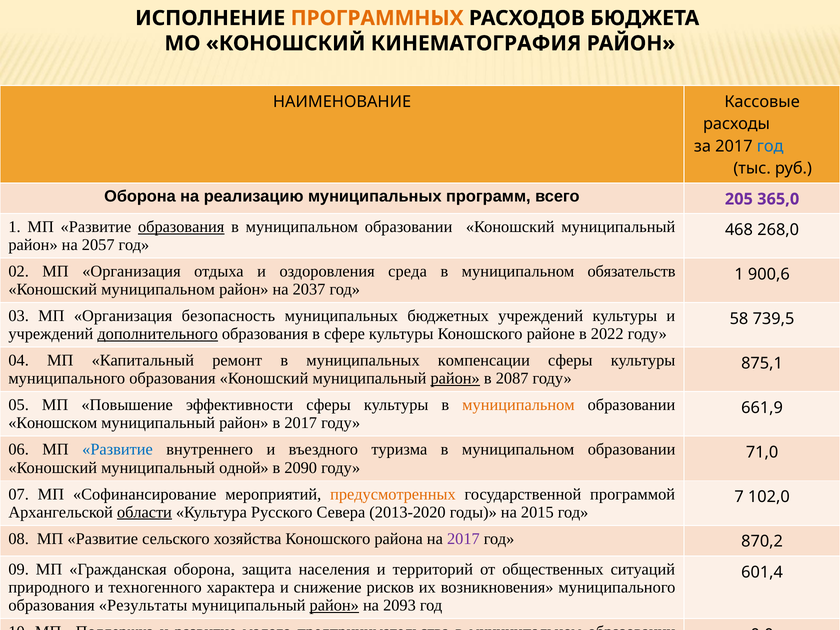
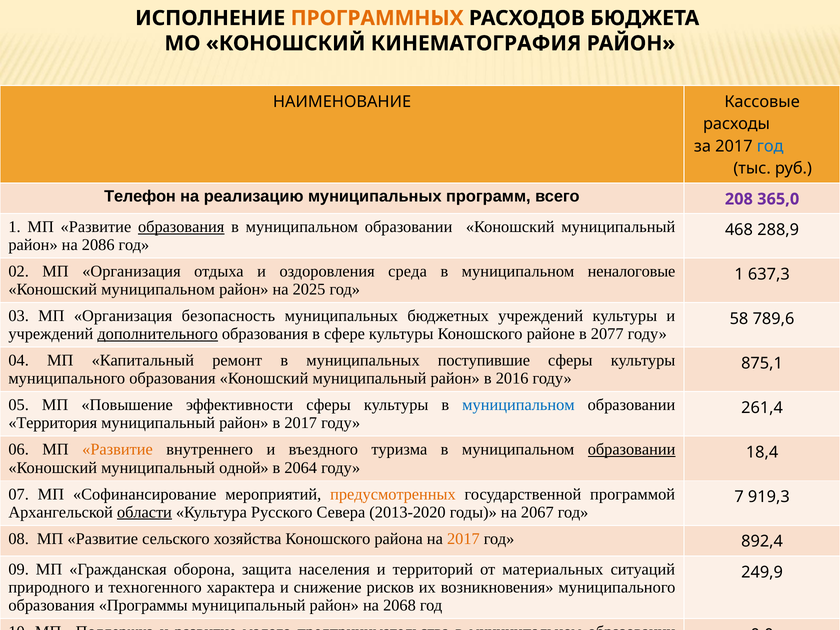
Оборона: Оборона -> Телефон (140, 196)
205: 205 -> 208 (739, 199)
268,0: 268,0 -> 288,9 (778, 230)
2057: 2057 -> 2086 (98, 245)
обязательств: обязательств -> неналоговые (632, 271)
900,6: 900,6 -> 637,3 (769, 274)
2037: 2037 -> 2025 (309, 289)
739,5: 739,5 -> 789,6 (774, 319)
2022: 2022 -> 2077 (607, 334)
компенсации: компенсации -> поступившие (484, 360)
район underline: present -> none (455, 379)
2087: 2087 -> 2016 (512, 379)
муниципальном colour: orange -> blue (518, 405)
661,9: 661,9 -> 261,4 (762, 408)
Коношском: Коношском -> Территория (53, 423)
Развитие colour: blue -> orange (118, 450)
образовании underline: none -> present (632, 450)
71,0: 71,0 -> 18,4 (762, 453)
2090: 2090 -> 2064 (301, 468)
102,0: 102,0 -> 919,3 (769, 497)
2015: 2015 -> 2067 (537, 512)
2017 colour: purple -> orange (463, 539)
870,2: 870,2 -> 892,4 (762, 542)
общественных: общественных -> материальных (553, 569)
601,4: 601,4 -> 249,9 (762, 572)
Результаты: Результаты -> Программы (143, 605)
район underline: present -> none (334, 605)
2093: 2093 -> 2068 (399, 605)
